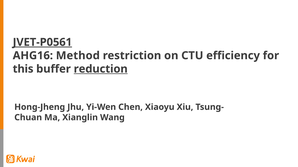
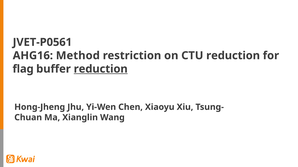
JVET-P0561 underline: present -> none (42, 42)
CTU efficiency: efficiency -> reduction (233, 56)
this: this -> flag (23, 69)
